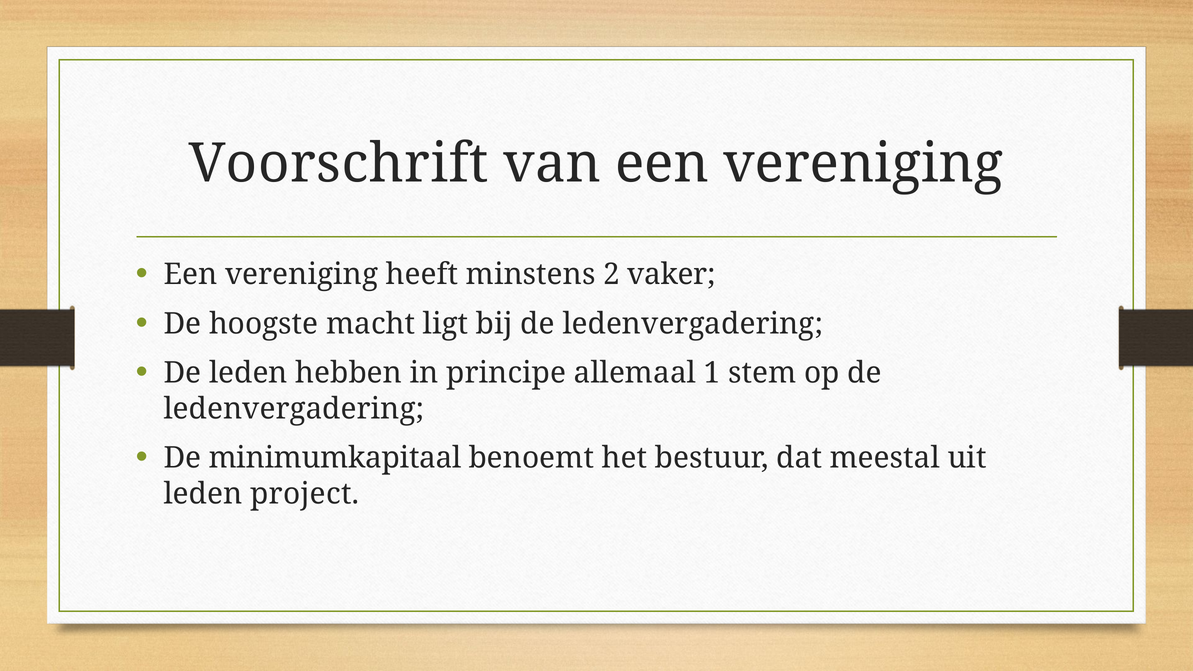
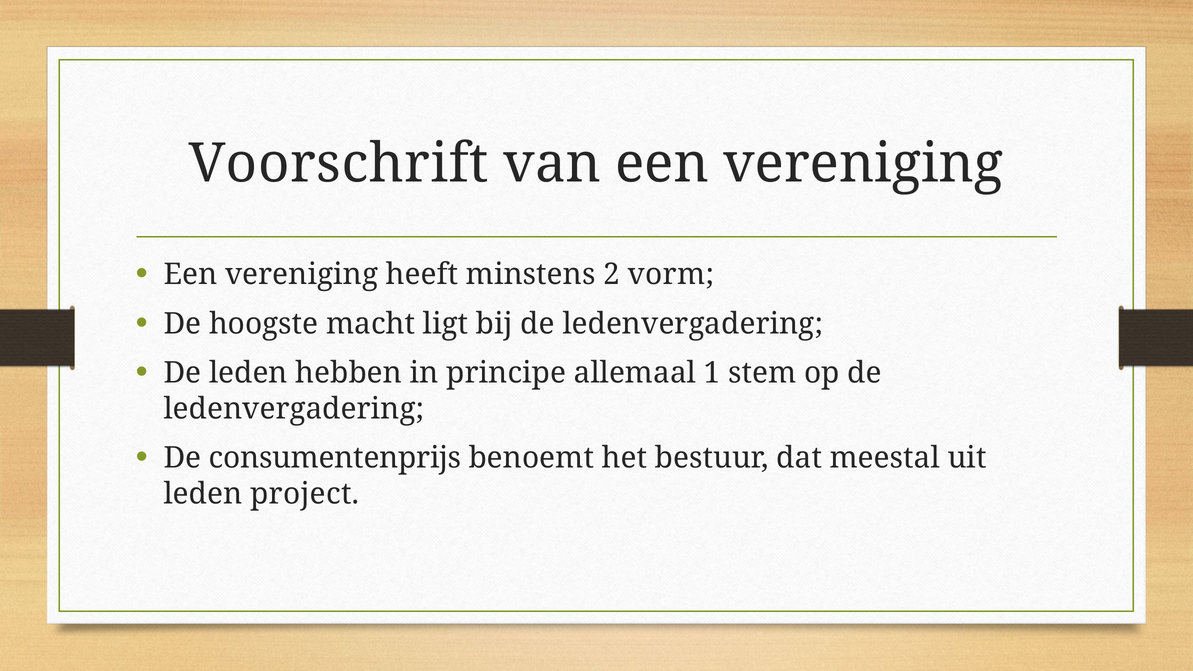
vaker: vaker -> vorm (671, 275)
minimumkapitaal: minimumkapitaal -> consumentenprijs (335, 458)
